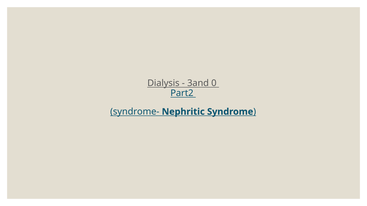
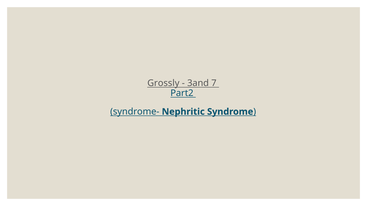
Dialysis: Dialysis -> Grossly (163, 83)
0: 0 -> 7 (214, 83)
